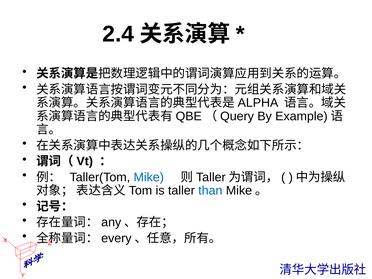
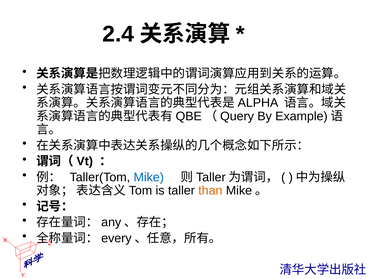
than colour: blue -> orange (210, 191)
